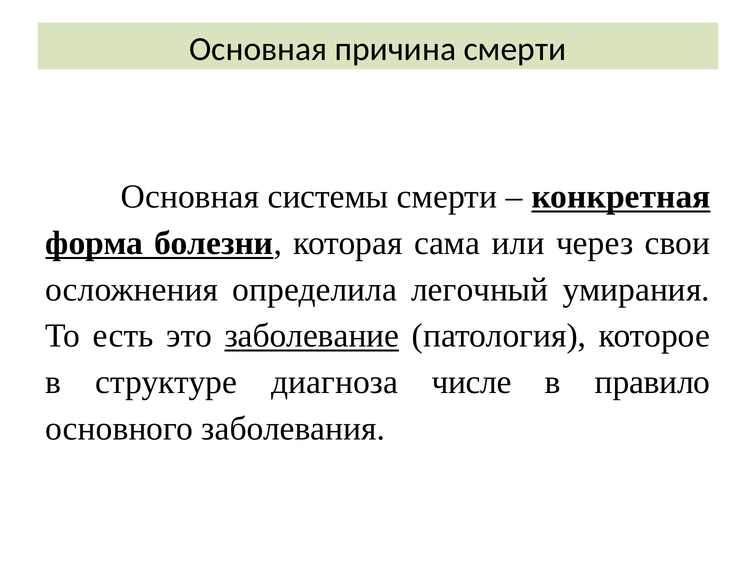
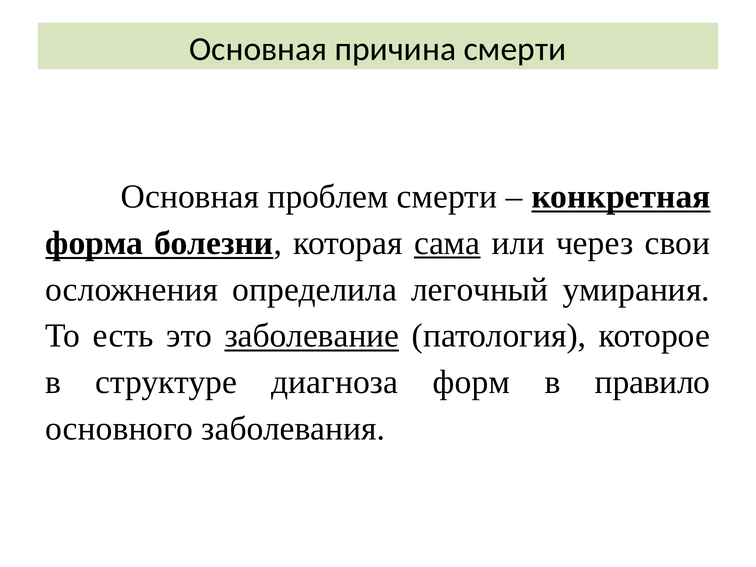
системы: системы -> проблем (328, 197)
сама underline: none -> present (447, 243)
числе: числе -> форм (471, 382)
